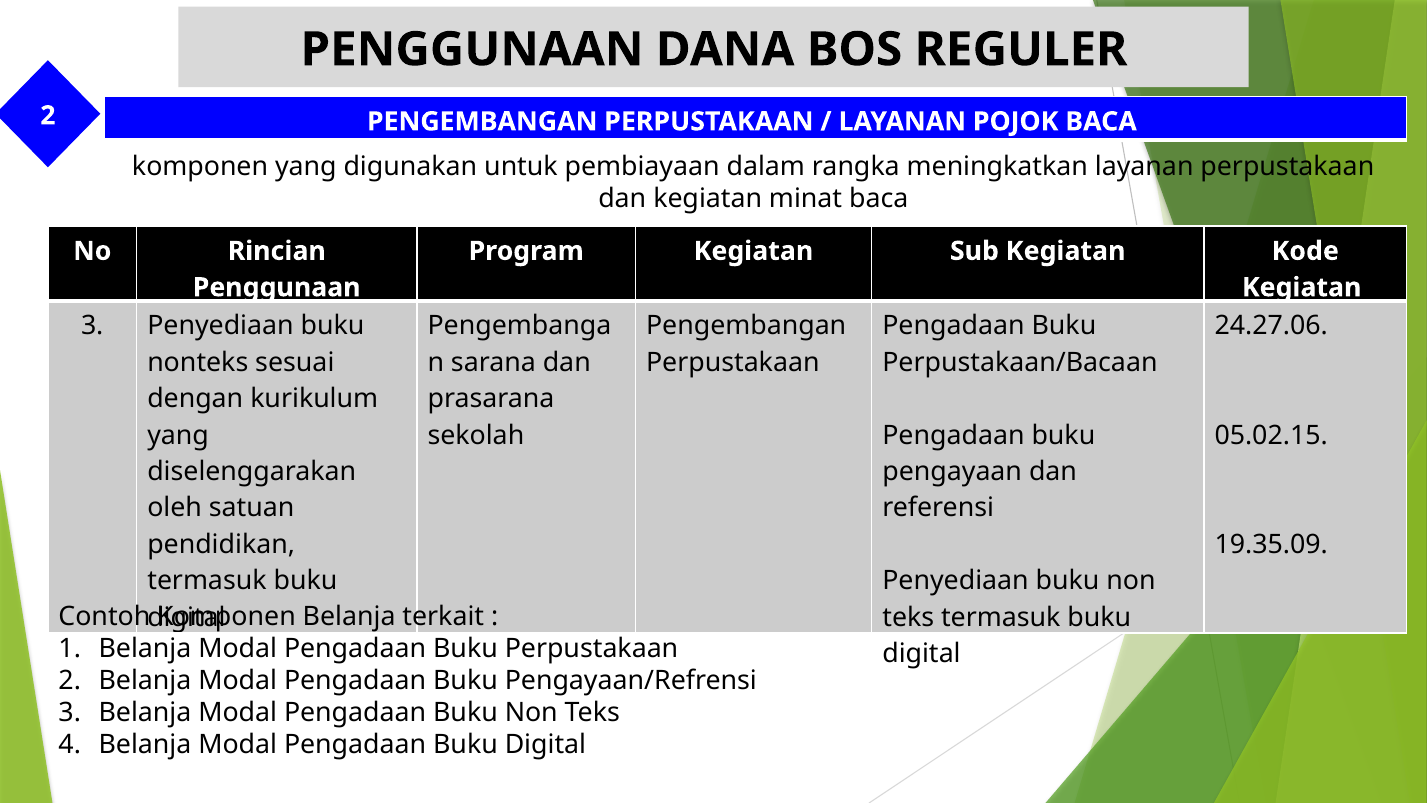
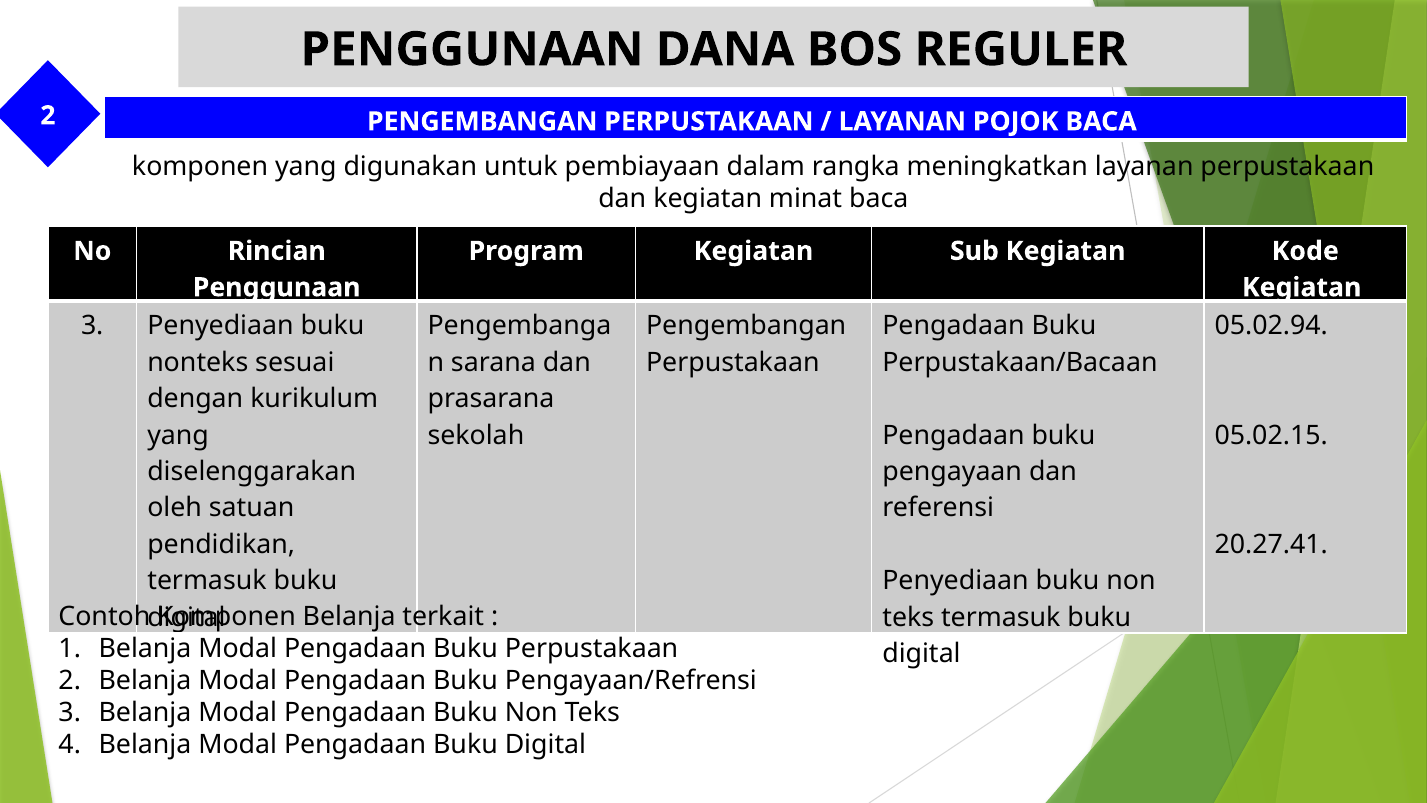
24.27.06: 24.27.06 -> 05.02.94 (1271, 326)
19.35.09: 19.35.09 -> 20.27.41 (1271, 544)
